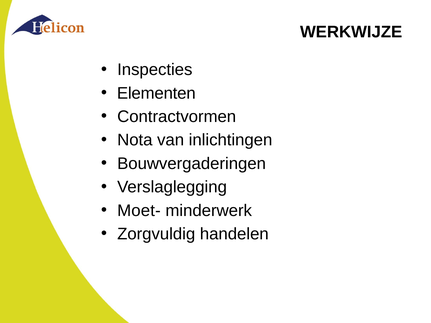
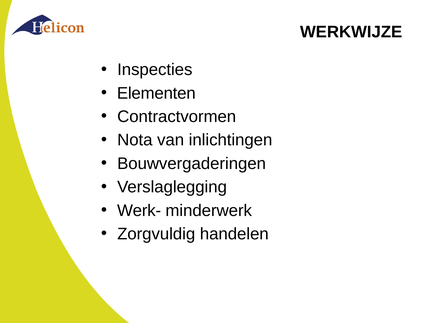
Moet-: Moet- -> Werk- (139, 211)
